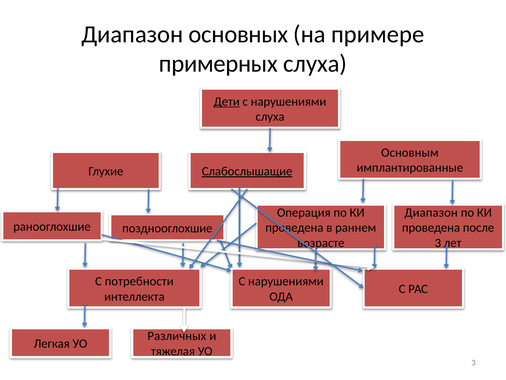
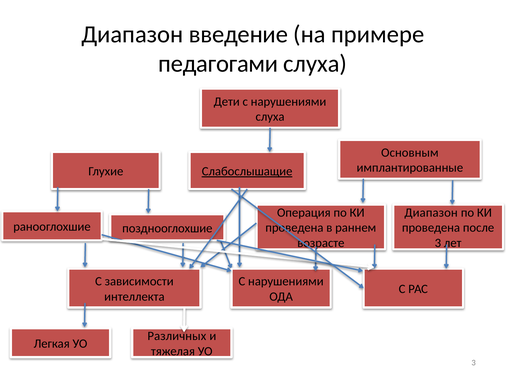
основных: основных -> введение (238, 34)
примерных: примерных -> педагогами (218, 64)
Дети underline: present -> none (227, 101)
потребности: потребности -> зависимости (139, 281)
